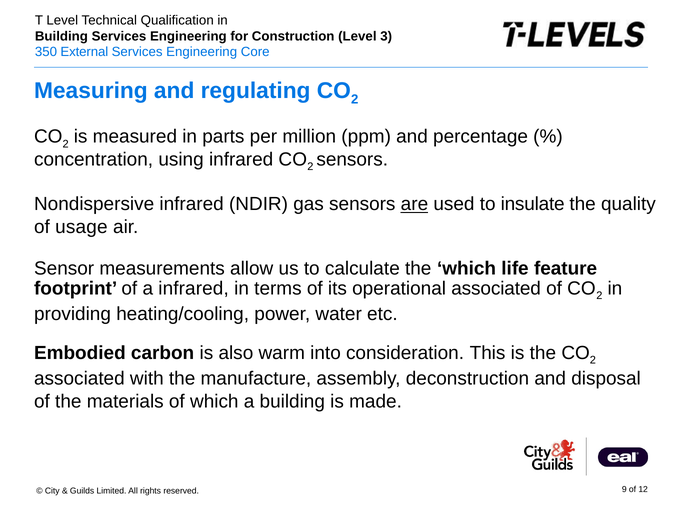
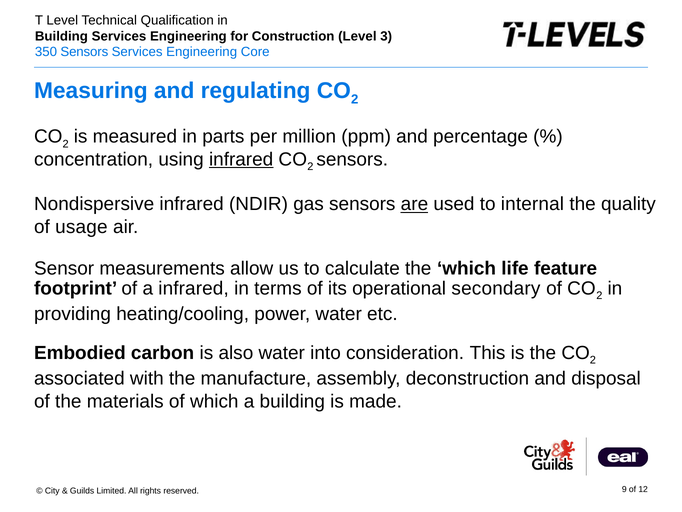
External: External -> Sensors (84, 52)
infrared underline: none -> present (241, 159)
insulate: insulate -> internal (532, 204)
operational associated: associated -> secondary (496, 288)
also warm: warm -> water (282, 352)
